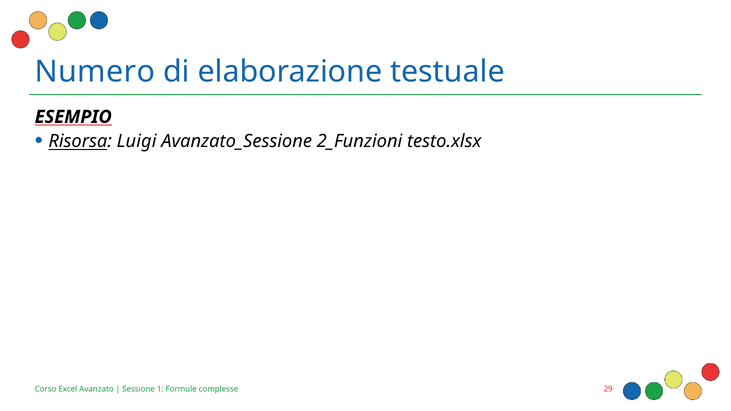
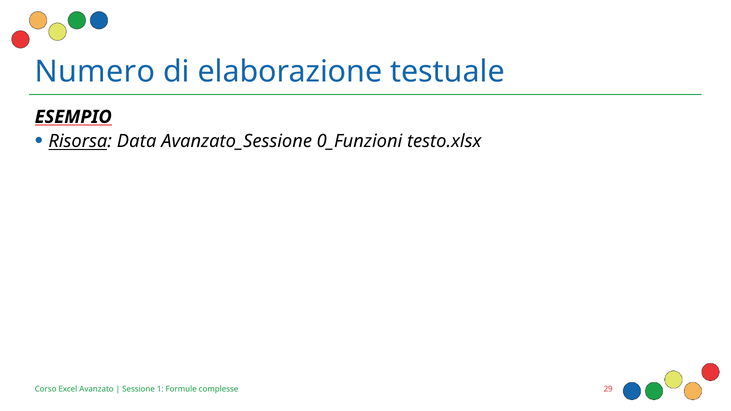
Luigi: Luigi -> Data (137, 141)
2_Funzioni: 2_Funzioni -> 0_Funzioni (360, 141)
